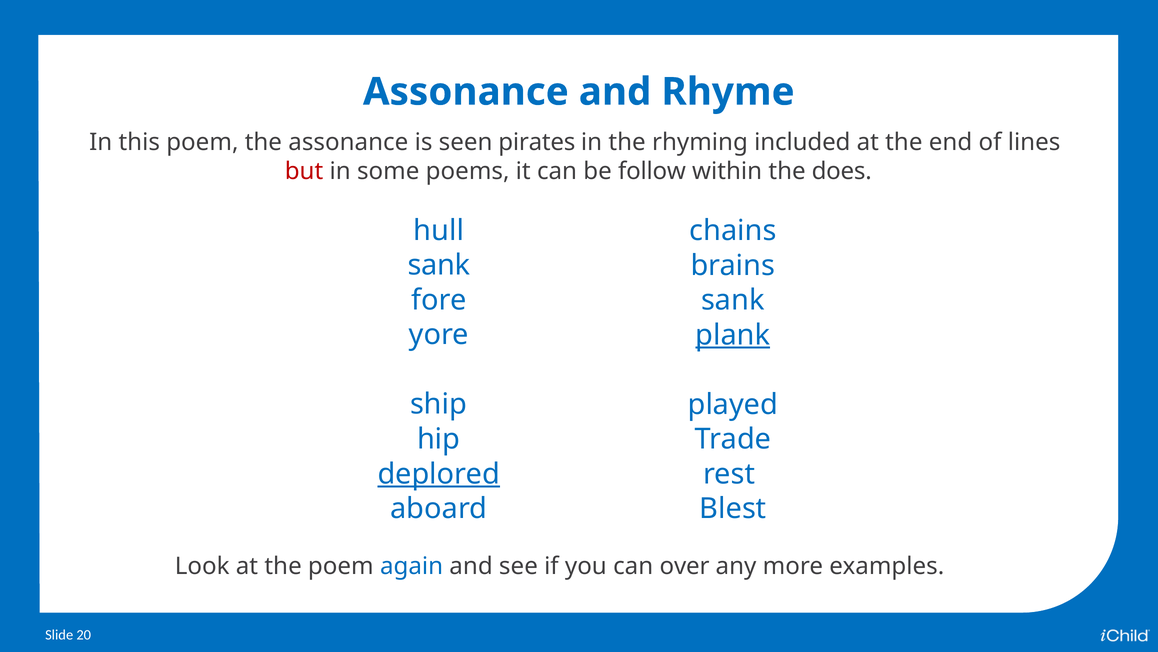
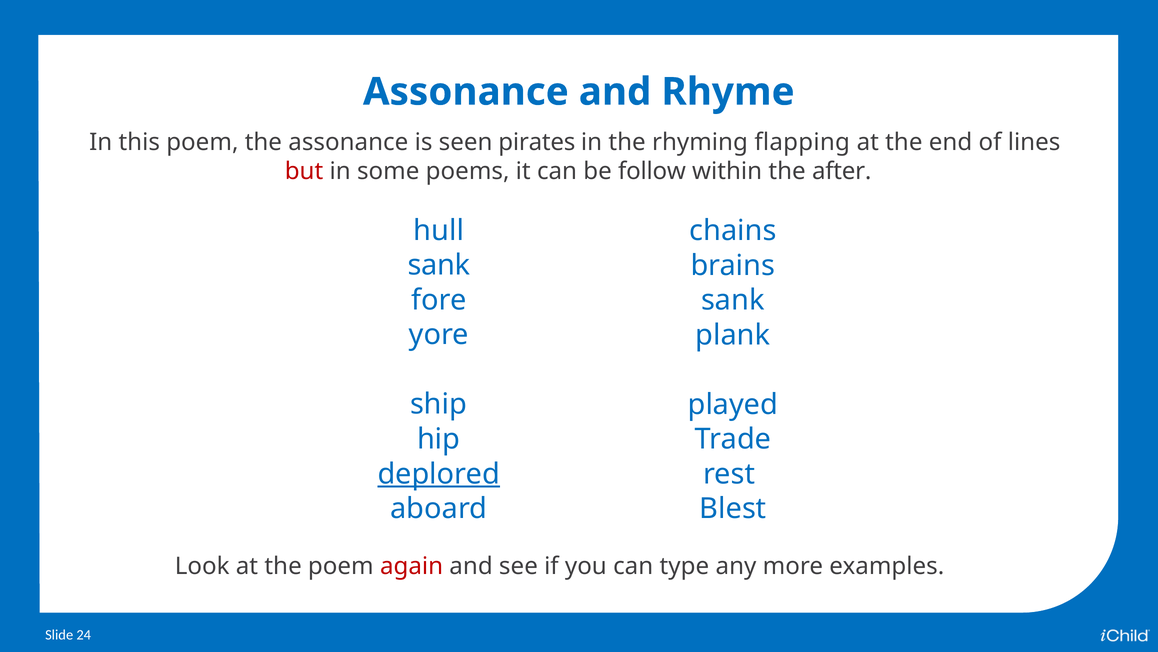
included: included -> flapping (802, 142)
does: does -> after (842, 171)
plank underline: present -> none (733, 335)
again colour: blue -> red (412, 566)
over: over -> type (684, 566)
20: 20 -> 24 (84, 634)
